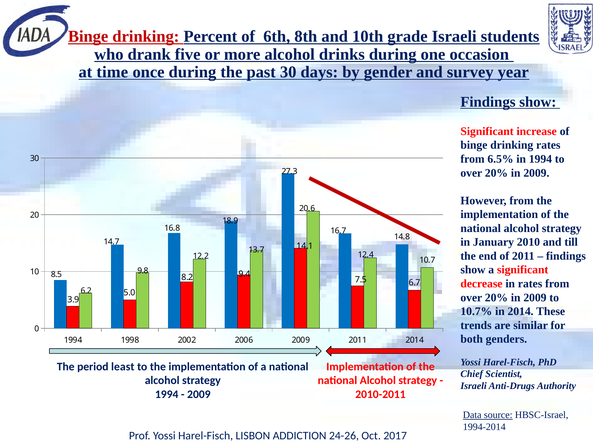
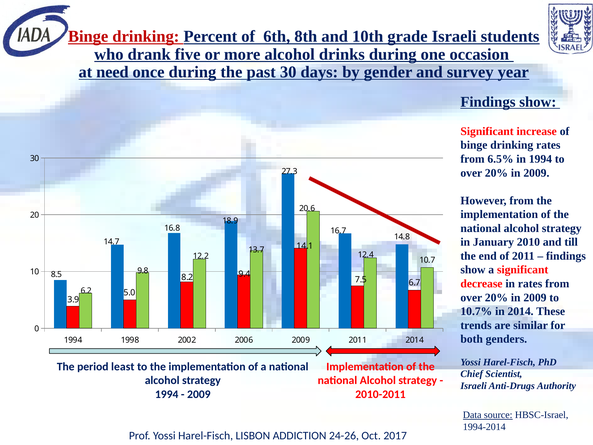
time: time -> need (112, 72)
